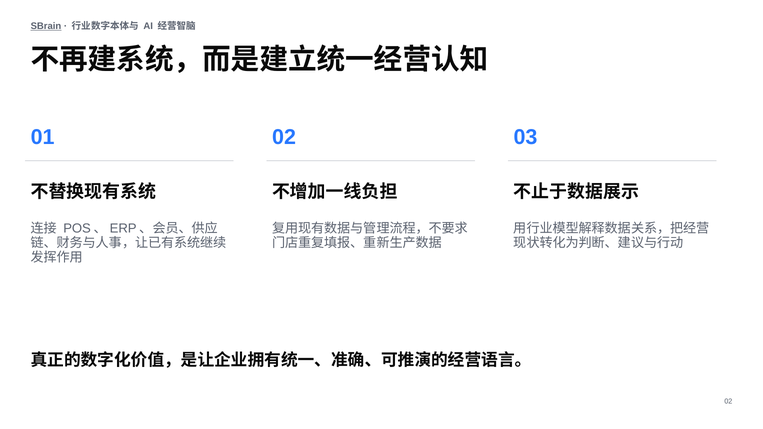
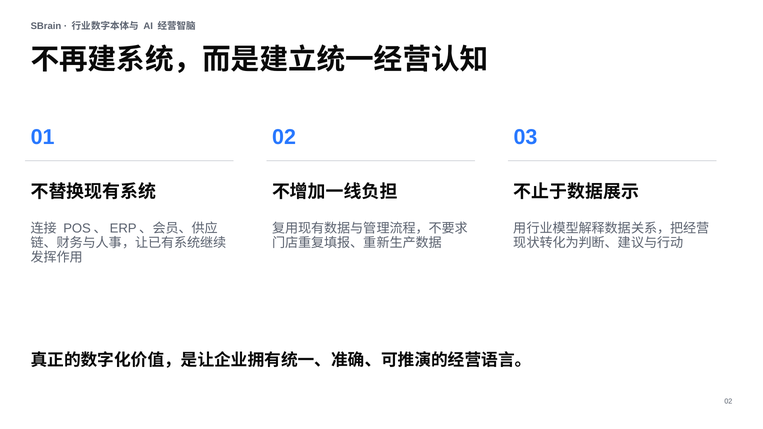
SBrain underline: present -> none (46, 26)
